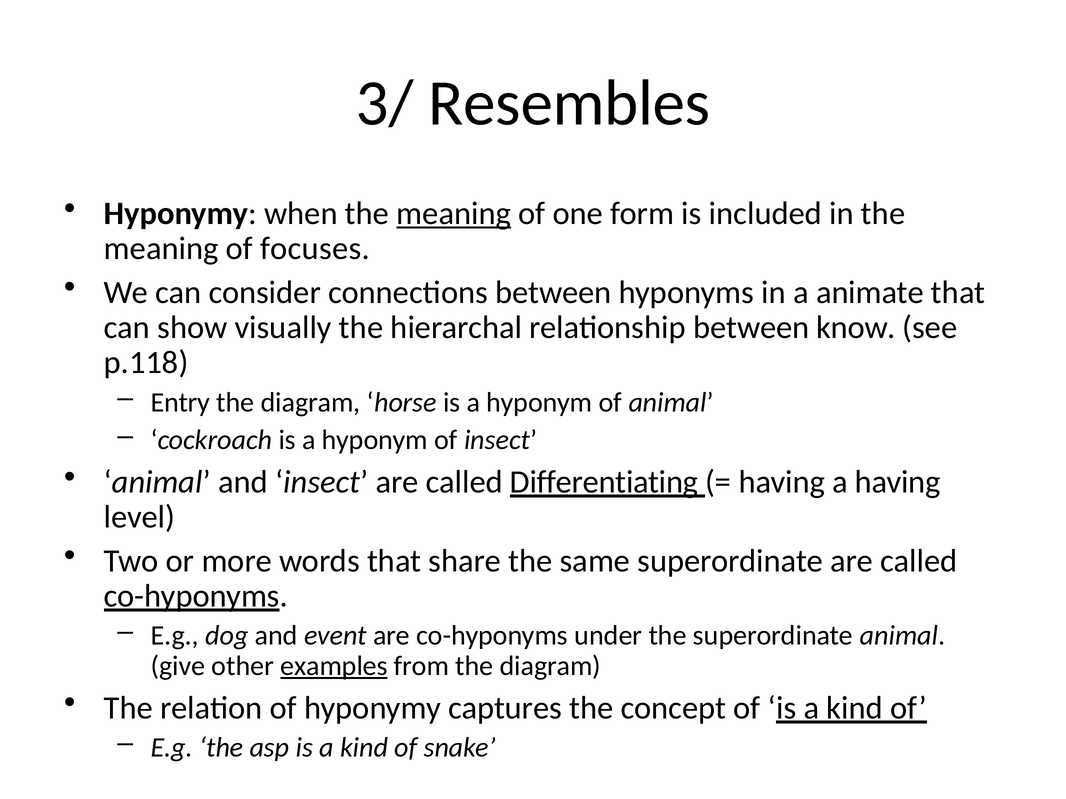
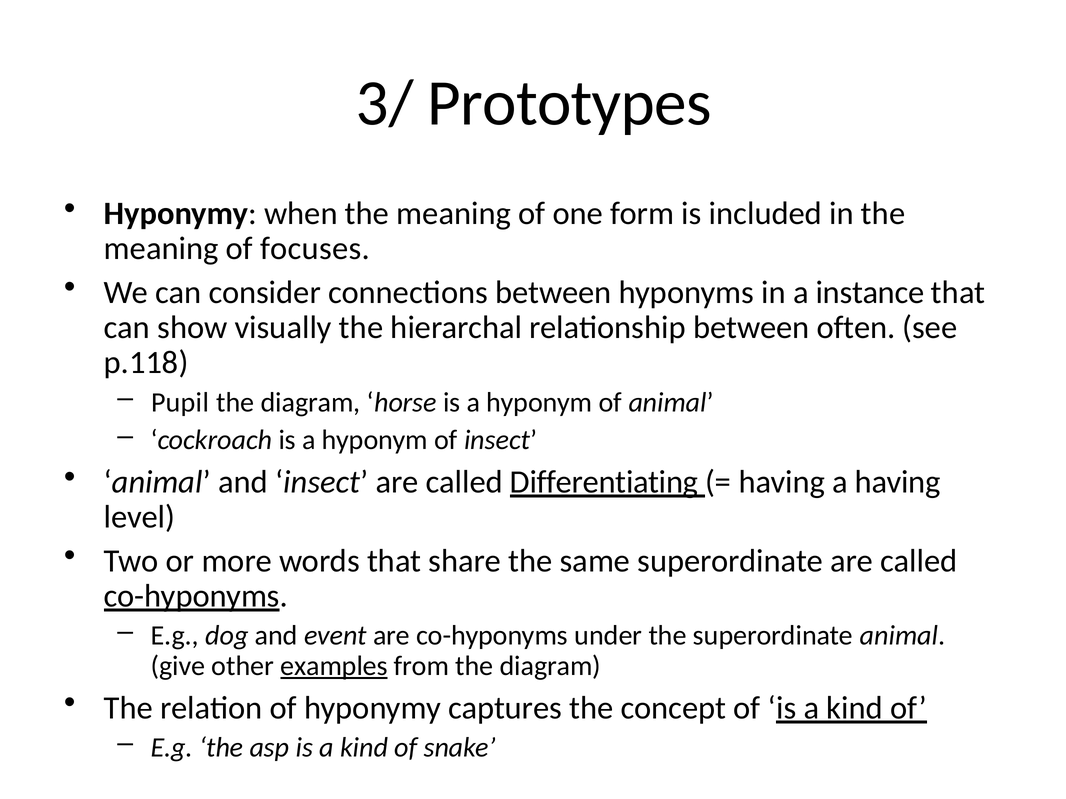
Resembles: Resembles -> Prototypes (569, 103)
meaning underline: present -> none (454, 214)
animate: animate -> instance (870, 293)
know: know -> often (856, 328)
Entry: Entry -> Pupil (180, 403)
